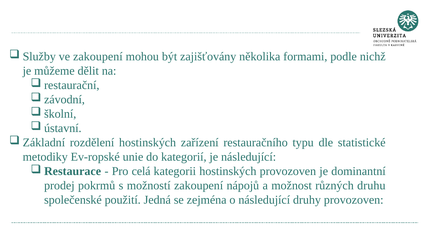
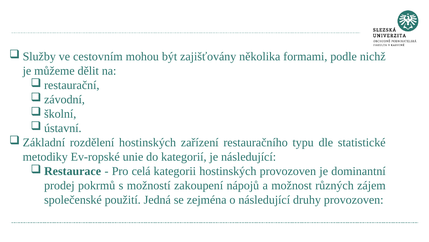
ve zakoupení: zakoupení -> cestovním (98, 56)
druhu: druhu -> zájem (371, 185)
